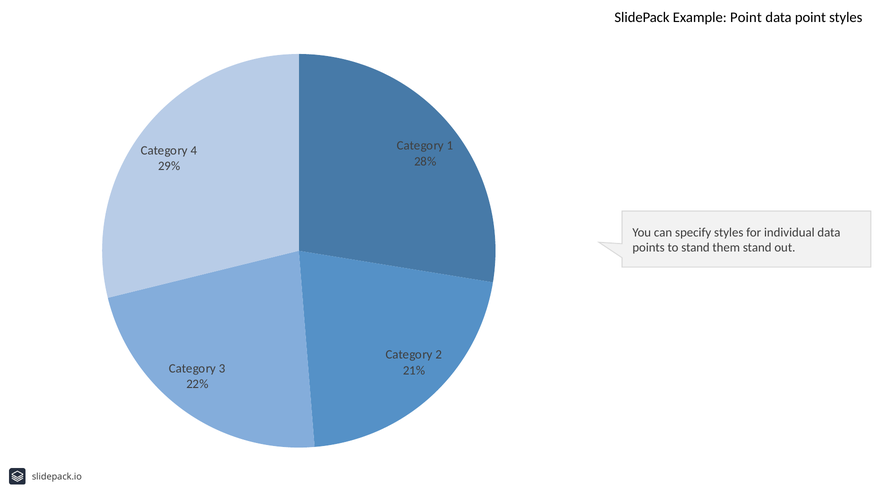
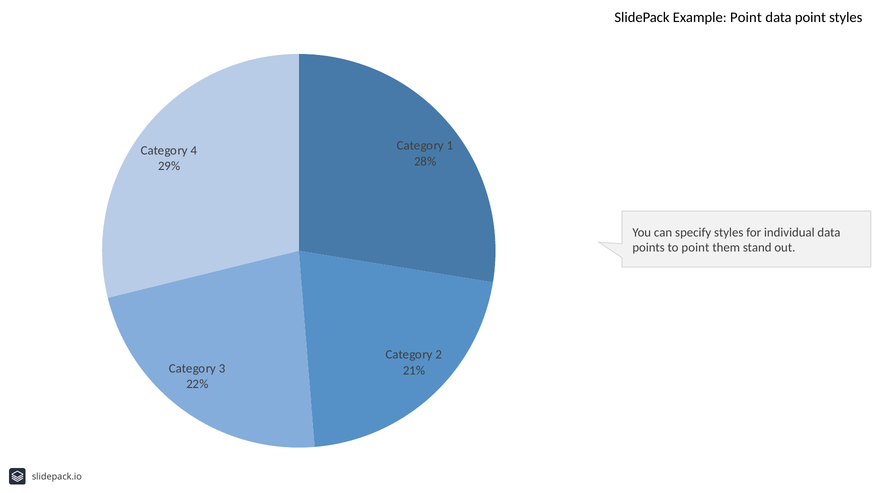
to stand: stand -> point (695, 248)
